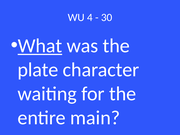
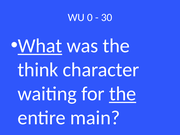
4: 4 -> 0 (90, 17)
plate: plate -> think (38, 70)
the underline: none -> present (123, 94)
